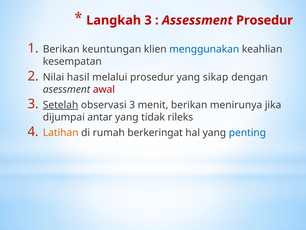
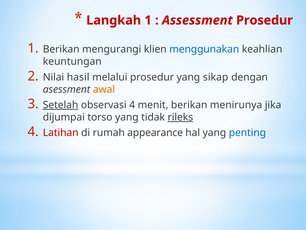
Langkah 3: 3 -> 1 (148, 20)
keuntungan: keuntungan -> mengurangi (112, 49)
kesempatan: kesempatan -> keuntungan (72, 61)
awal colour: red -> orange (104, 89)
observasi 3: 3 -> 4 (132, 105)
antar: antar -> torso (100, 117)
rileks underline: none -> present (180, 117)
Latihan colour: orange -> red (61, 133)
berkeringat: berkeringat -> appearance (155, 133)
